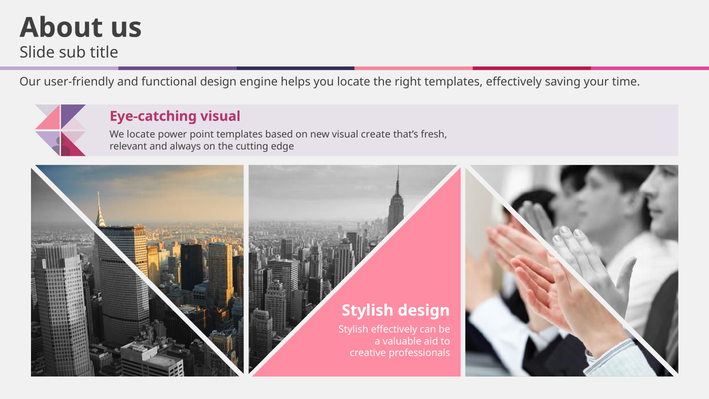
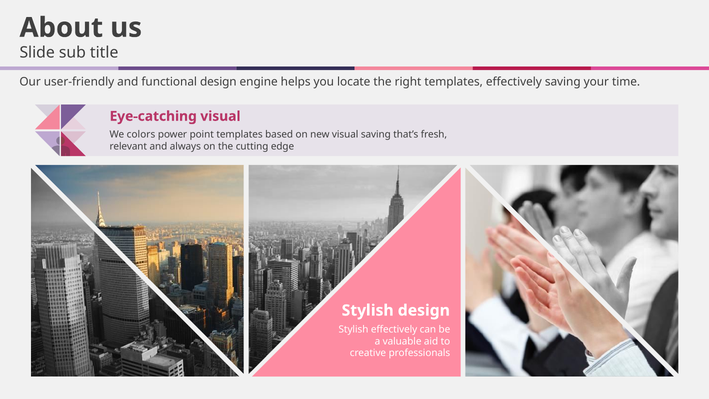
We locate: locate -> colors (141, 134)
visual create: create -> saving (376, 134)
